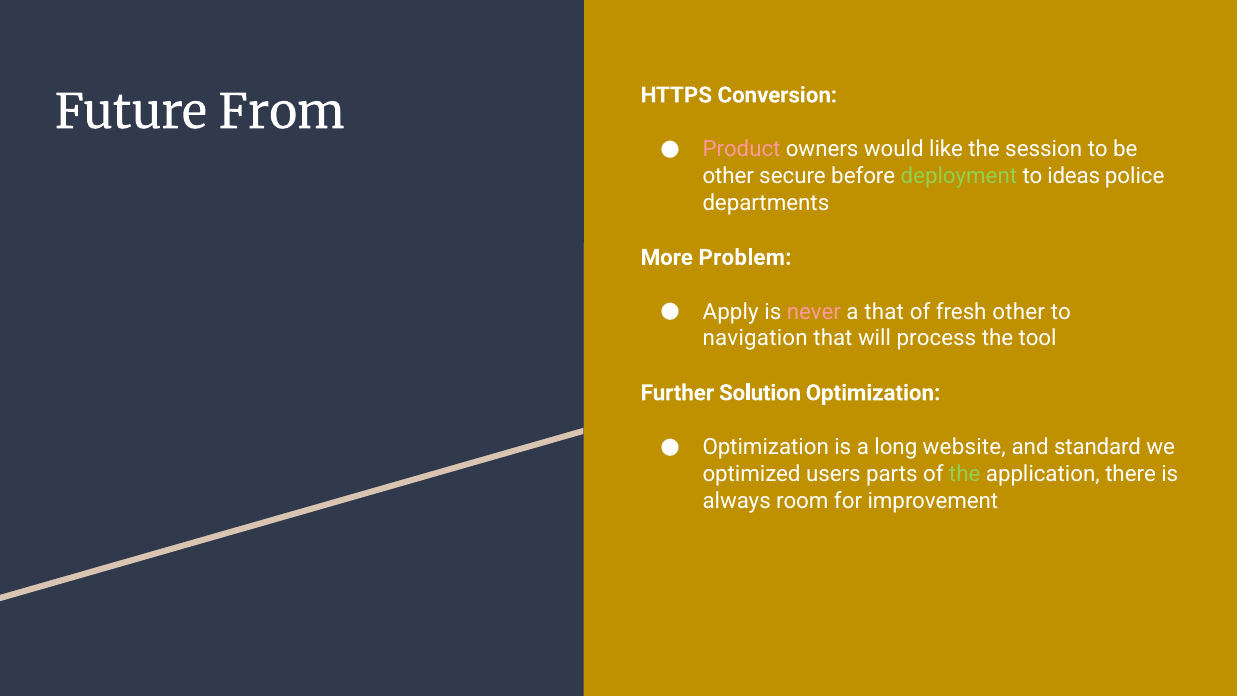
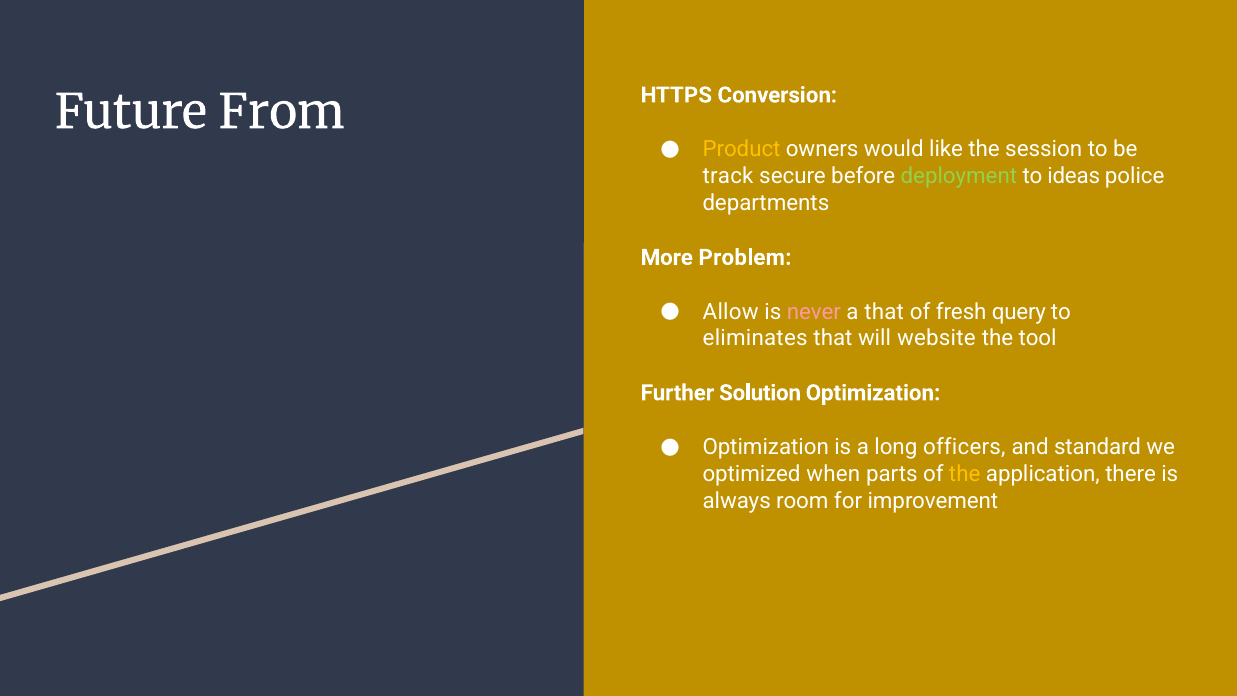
Product colour: pink -> yellow (742, 149)
other: other -> track (728, 176)
Apply: Apply -> Allow (731, 312)
fresh other: other -> query (1019, 312)
navigation: navigation -> eliminates (755, 338)
process: process -> website (936, 338)
website: website -> officers (964, 447)
users: users -> when (833, 474)
the colour: light green -> yellow (965, 474)
